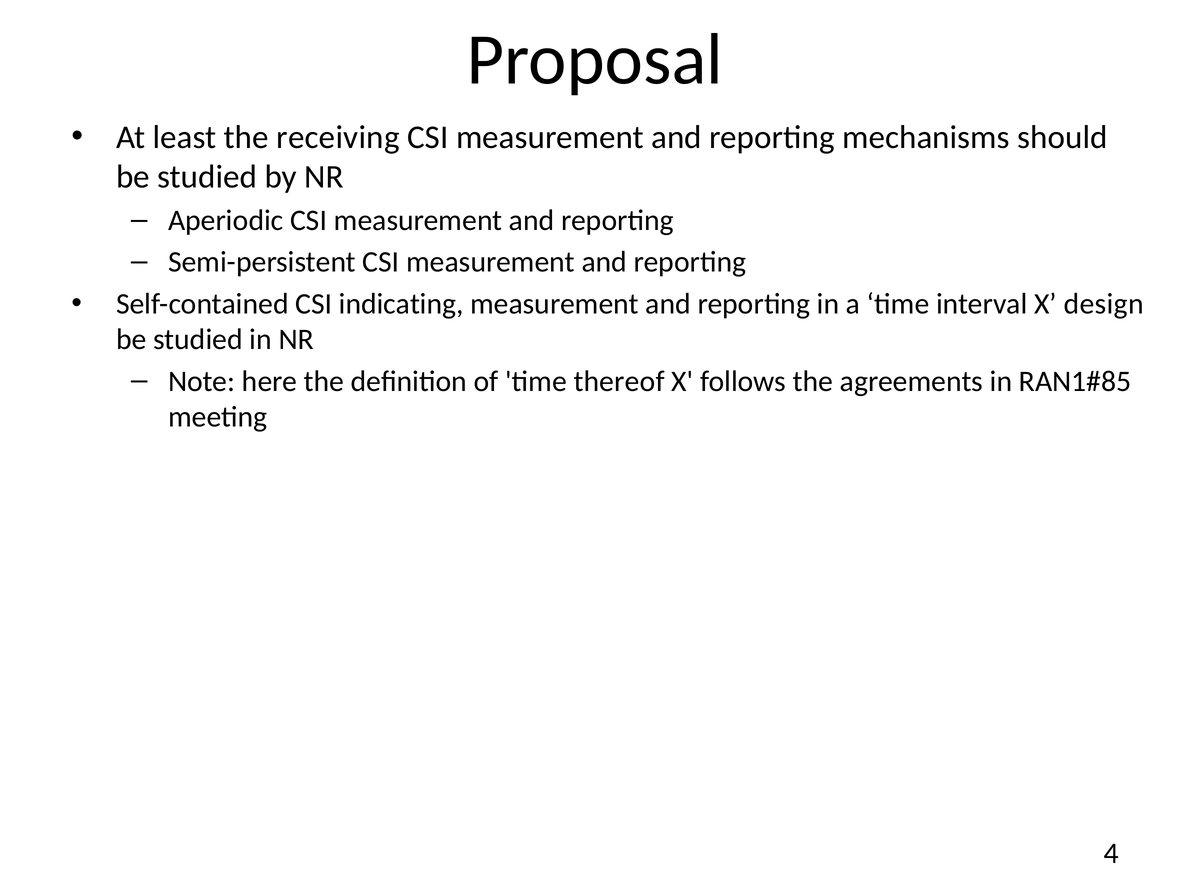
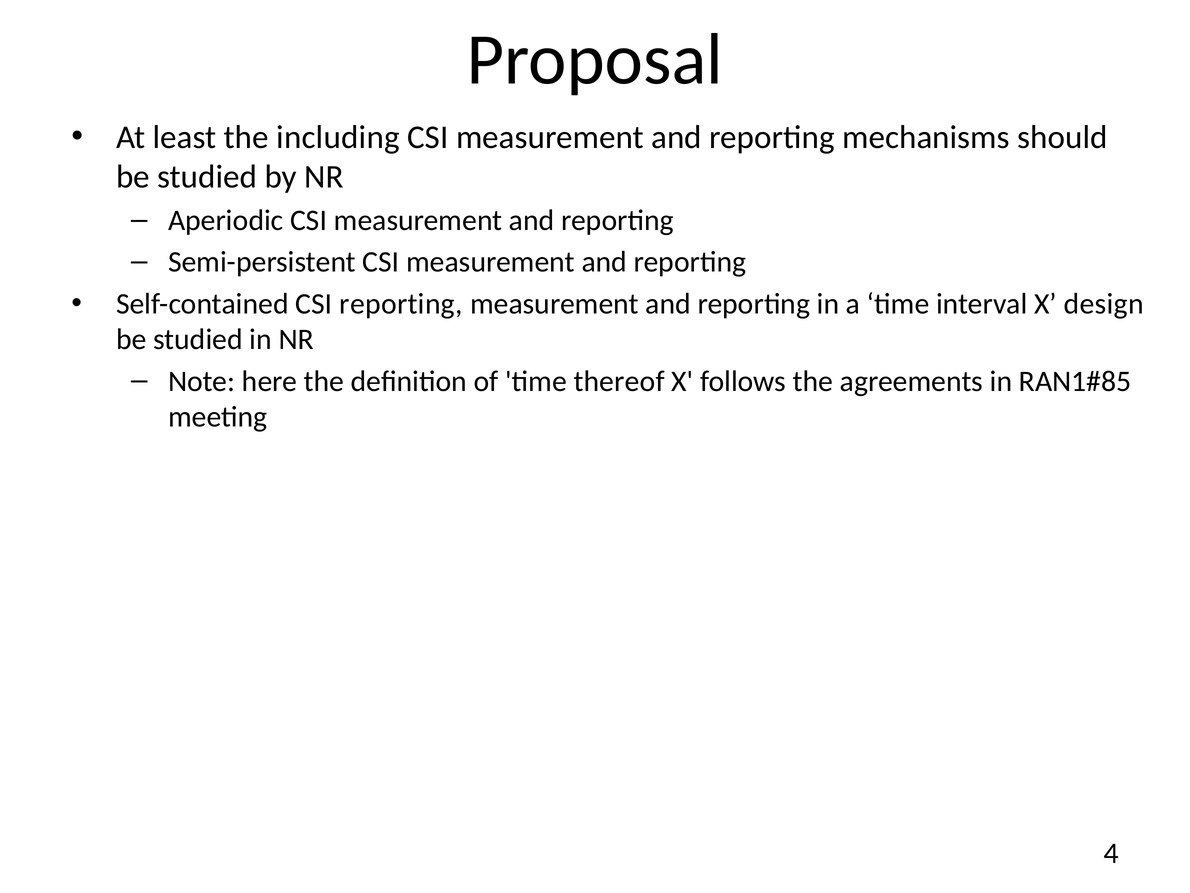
receiving: receiving -> including (338, 137)
CSI indicating: indicating -> reporting (401, 304)
